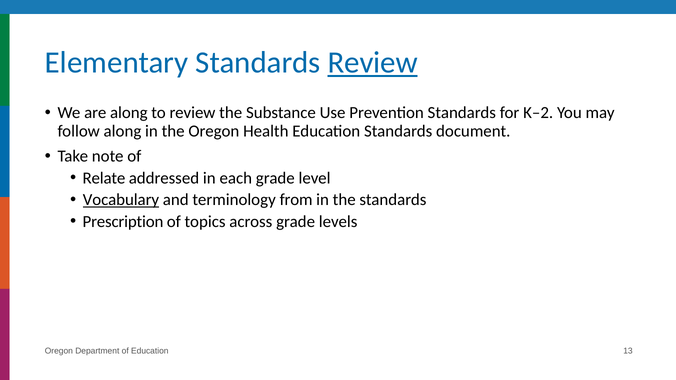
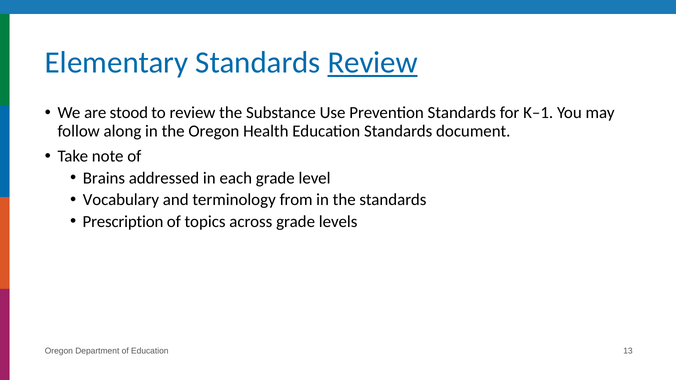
are along: along -> stood (129, 113)
K–2: K–2 -> K–1 (538, 113)
Relate: Relate -> Brains (104, 178)
Vocabulary underline: present -> none (121, 200)
